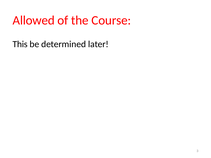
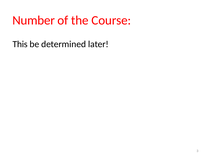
Allowed: Allowed -> Number (34, 20)
